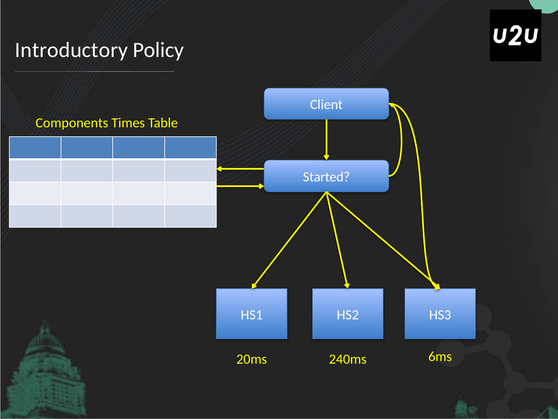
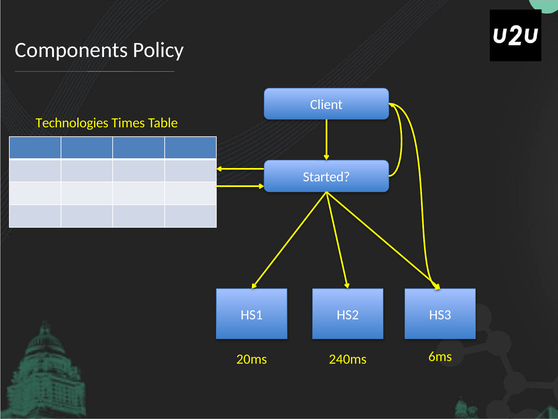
Introductory: Introductory -> Components (71, 50)
Components: Components -> Technologies (72, 123)
